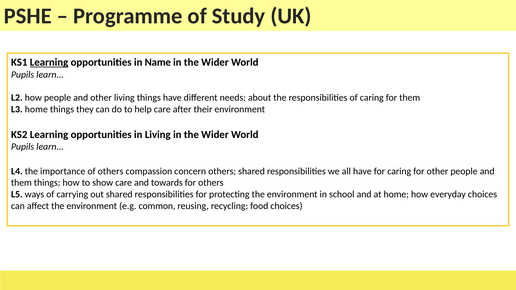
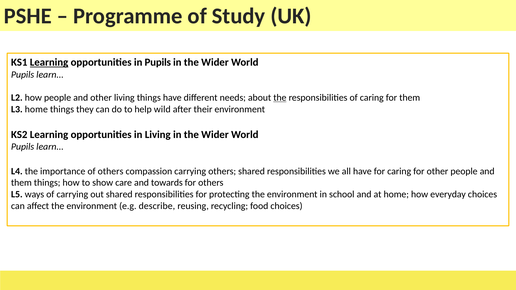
in Name: Name -> Pupils (158, 62)
the underline: none -> present (280, 98)
help care: care -> wild (162, 109)
compassion concern: concern -> carrying (190, 171)
common: common -> describe (157, 206)
